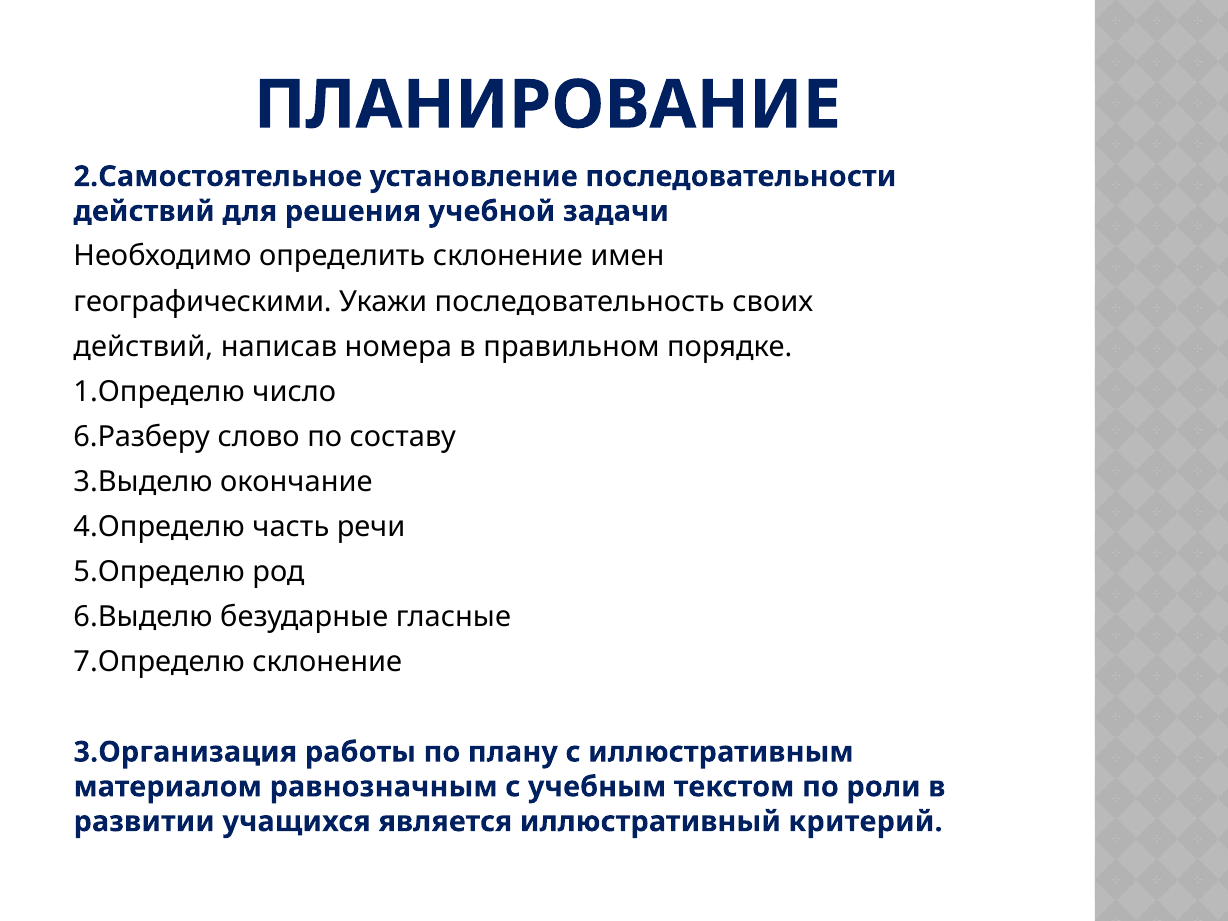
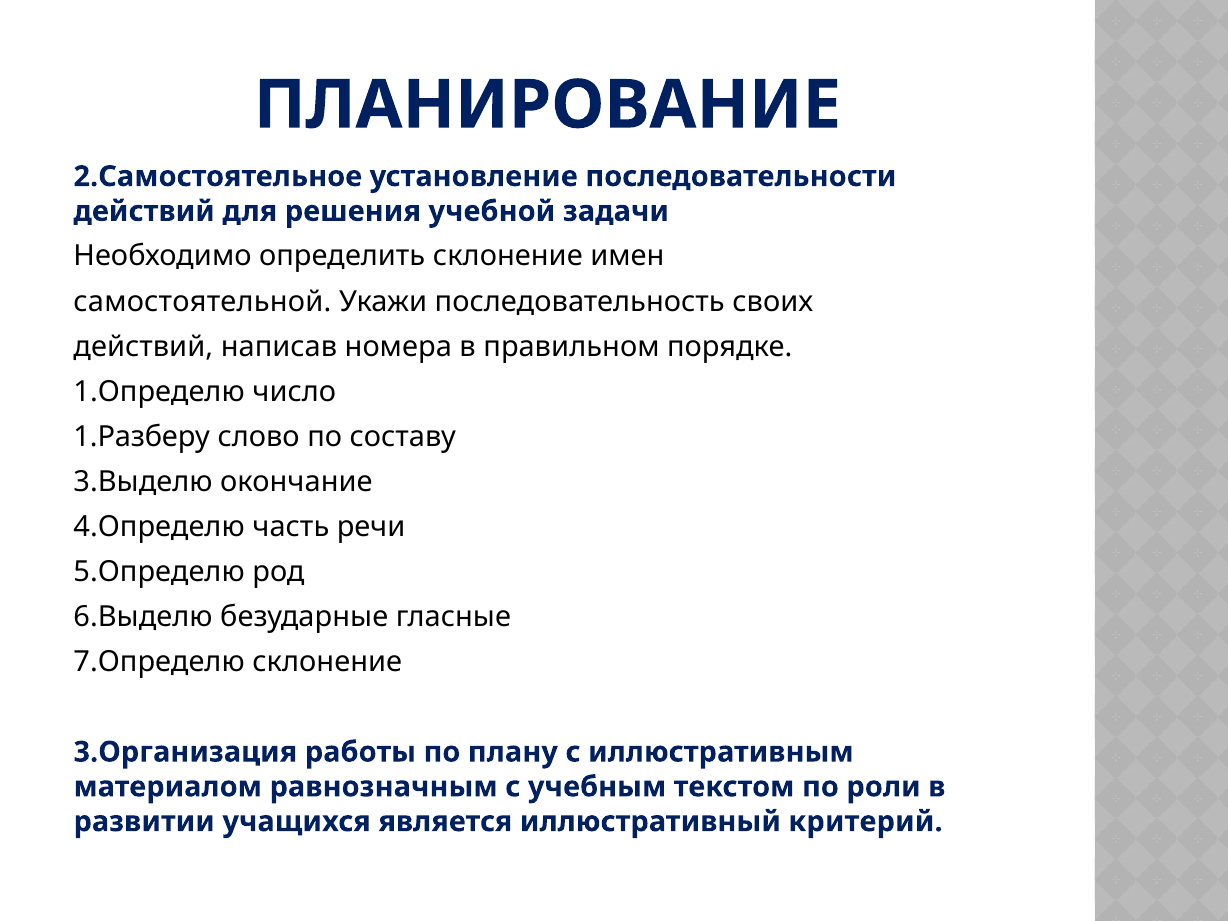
географическими: географическими -> самостоятельной (202, 301)
6.Разберу: 6.Разберу -> 1.Разберу (142, 437)
